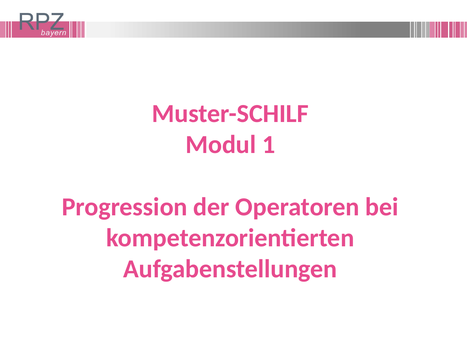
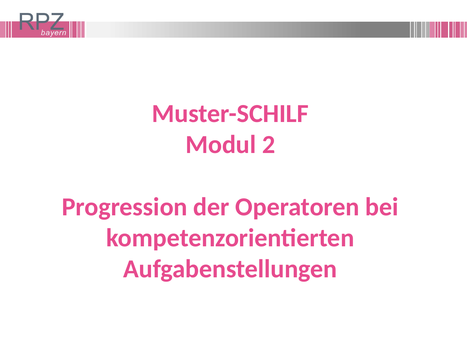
1: 1 -> 2 (269, 145)
